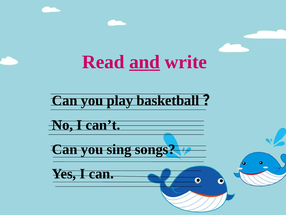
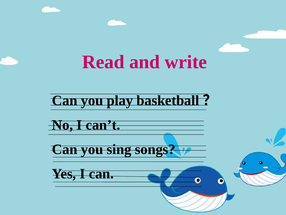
and underline: present -> none (145, 62)
